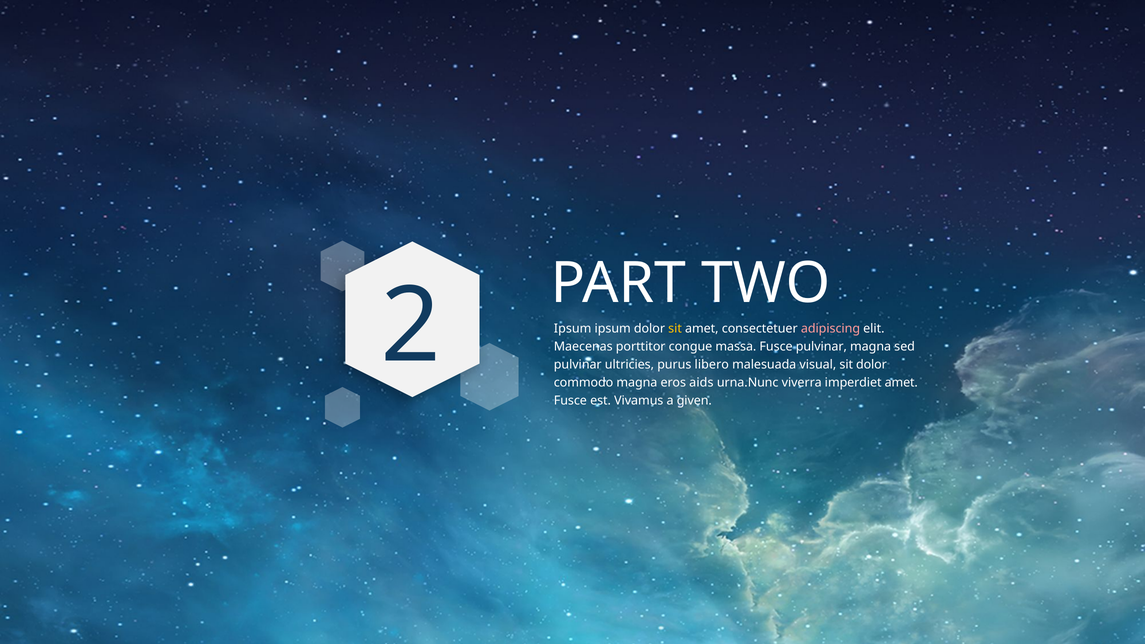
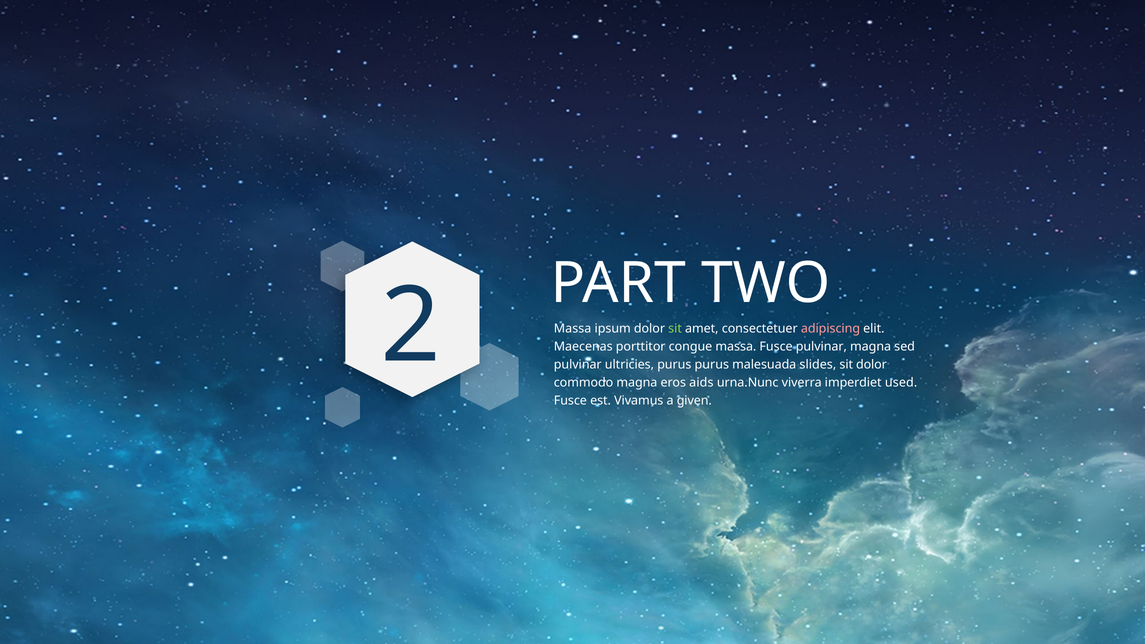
Ipsum: Ipsum -> Massa (573, 329)
sit colour: yellow -> light green (675, 329)
purus libero: libero -> purus (712, 364)
visual: visual -> slides (818, 364)
imperdiet amet: amet -> used (901, 382)
